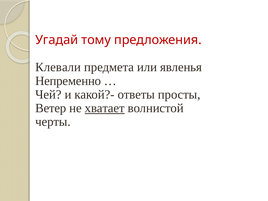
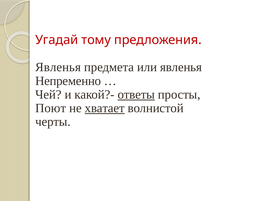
Клевали: Клевали -> Явленья (58, 67)
ответы underline: none -> present (136, 94)
Ветер: Ветер -> Поют (51, 108)
